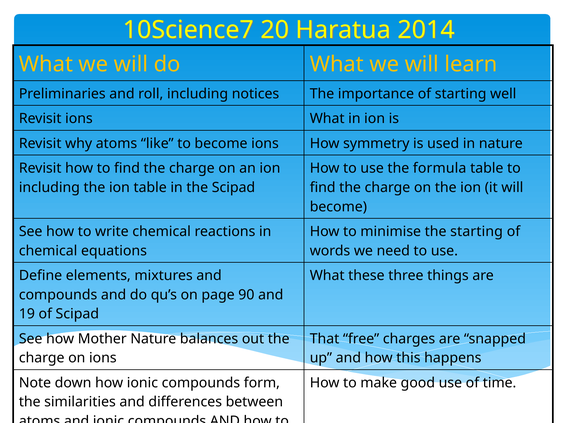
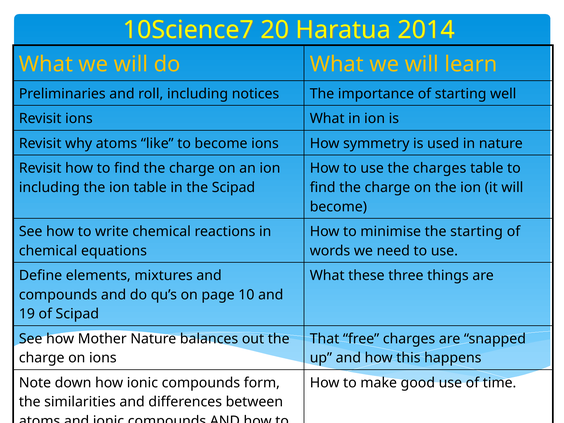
use the formula: formula -> charges (440, 168)
90: 90 -> 10 (246, 295)
